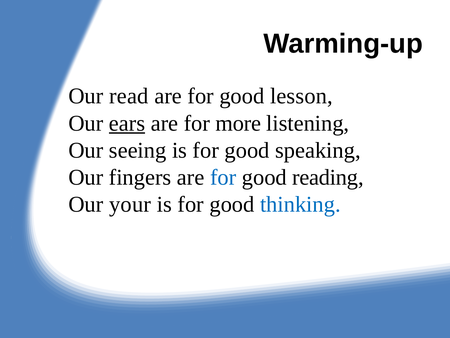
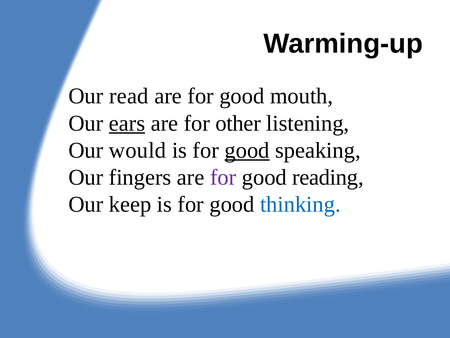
lesson: lesson -> mouth (302, 96)
more: more -> other (238, 123)
seeing: seeing -> would (138, 150)
good underline: none -> present (247, 150)
for colour: blue -> purple (223, 177)
your: your -> keep (130, 204)
